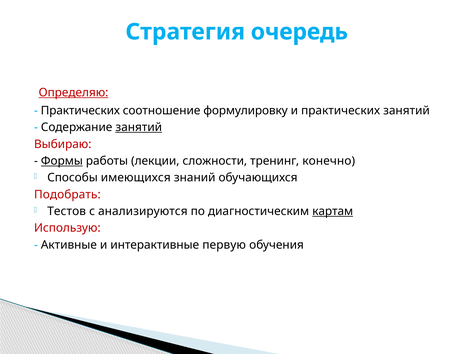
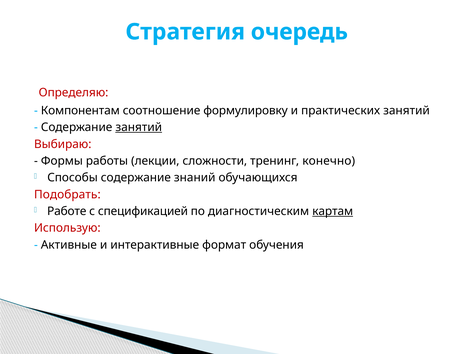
Определяю underline: present -> none (74, 93)
Практических: Практических -> Компонентам (80, 111)
Формы underline: present -> none (62, 161)
Способы имеющихся: имеющихся -> содержание (136, 178)
Тестов: Тестов -> Работе (67, 212)
анализируются: анализируются -> спецификацией (143, 212)
первую: первую -> формат (224, 245)
